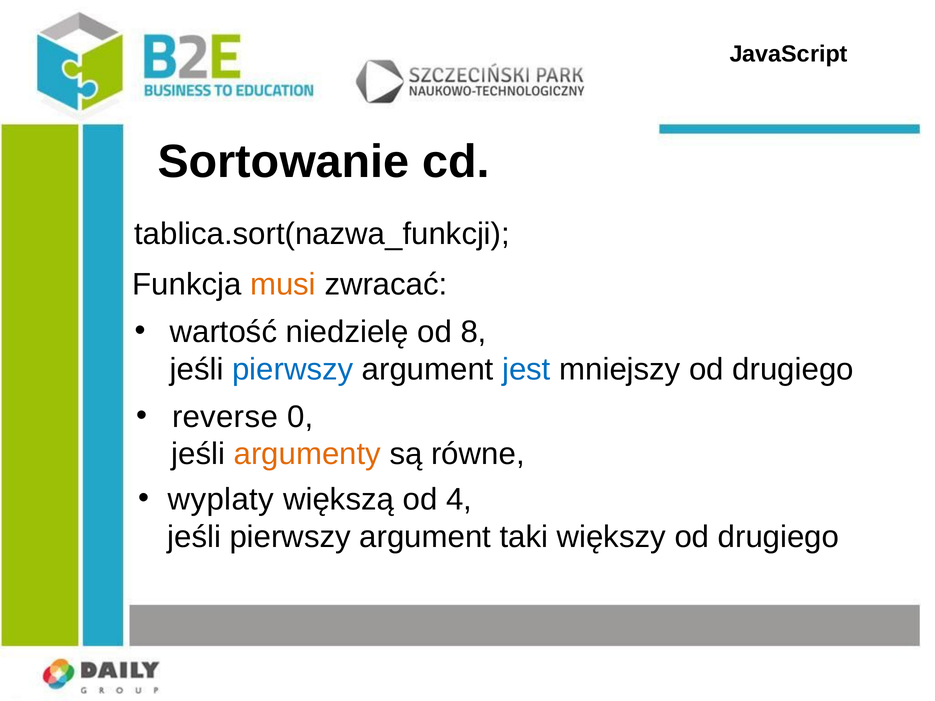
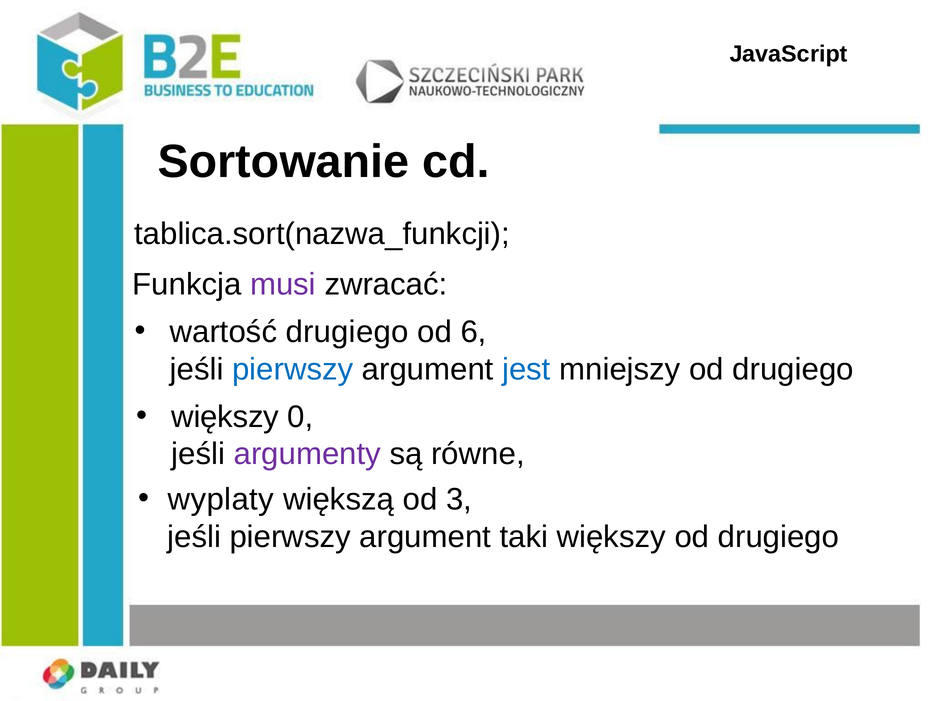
musi colour: orange -> purple (283, 285)
wartość niedzielę: niedzielę -> drugiego (347, 332)
8: 8 -> 6 (474, 332)
reverse: reverse -> większy (225, 417)
argumenty colour: orange -> purple (307, 454)
4: 4 -> 3 (459, 500)
